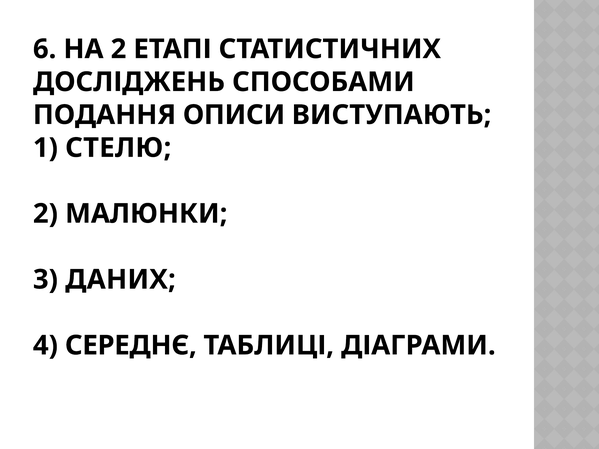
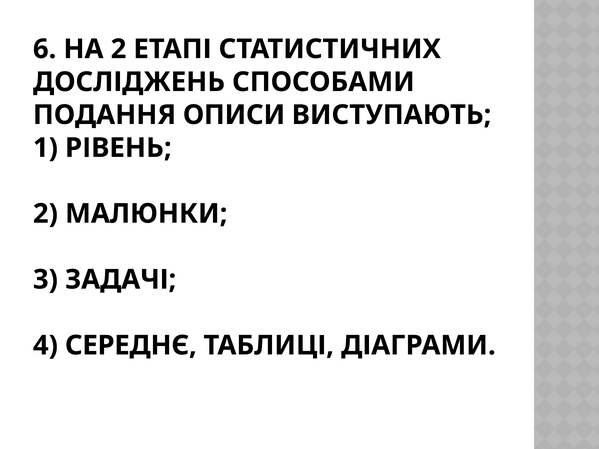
СТЕЛЮ: СТЕЛЮ -> РІВЕНЬ (118, 148)
ДАНИХ: ДАНИХ -> ЗАДАЧІ (121, 280)
